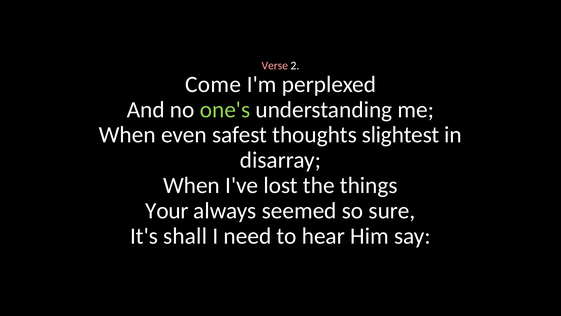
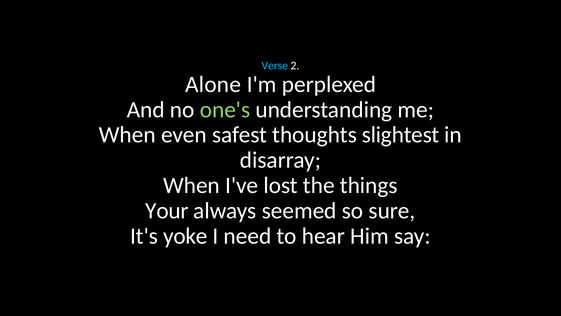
Verse colour: pink -> light blue (275, 65)
Come: Come -> Alone (213, 84)
shall: shall -> yoke (185, 236)
